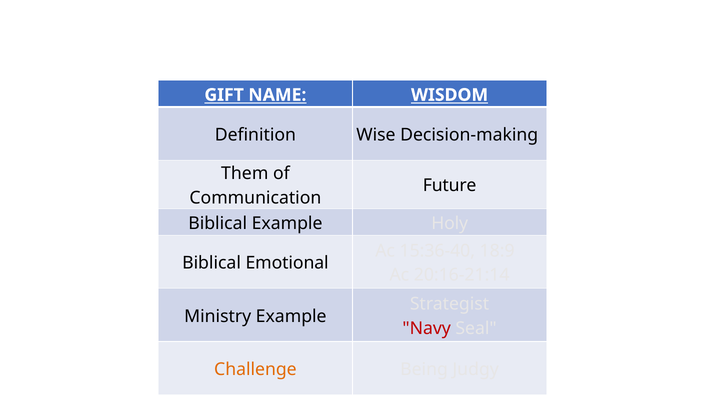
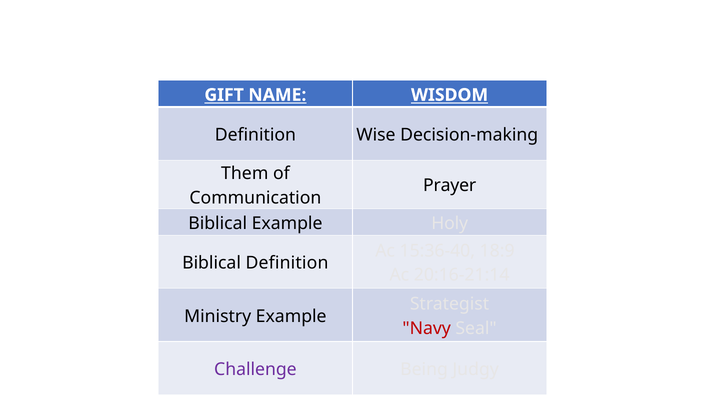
Future: Future -> Prayer (450, 185)
Biblical Emotional: Emotional -> Definition (287, 263)
Challenge colour: orange -> purple (255, 369)
